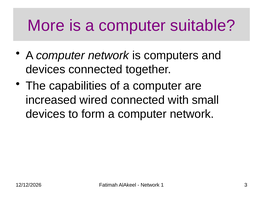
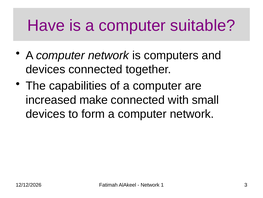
More: More -> Have (46, 25)
wired: wired -> make (94, 100)
